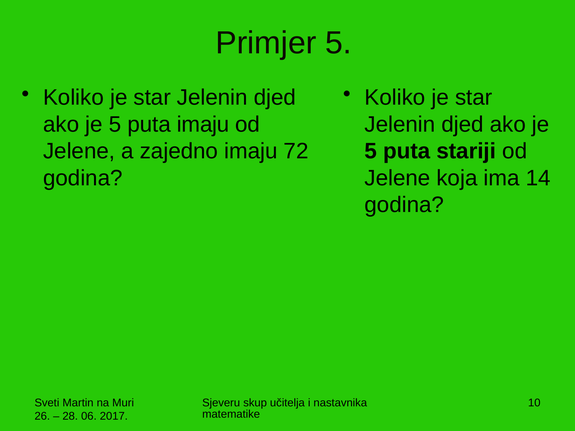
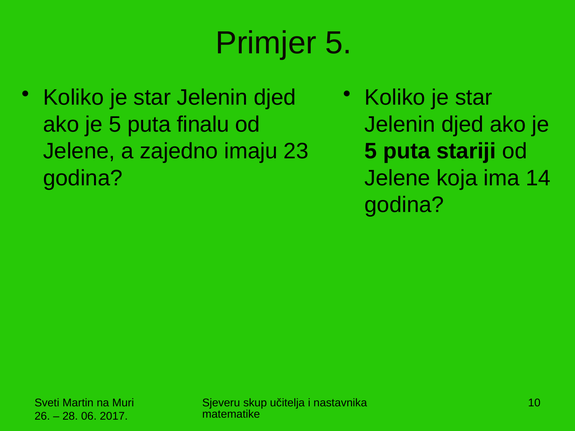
puta imaju: imaju -> finalu (203, 124)
72: 72 -> 23 (296, 151)
